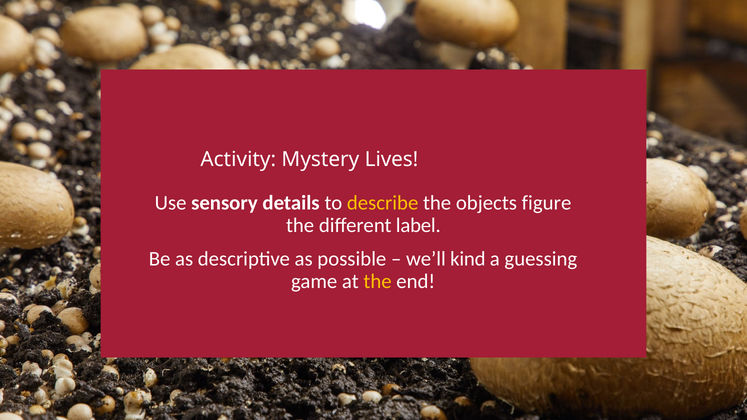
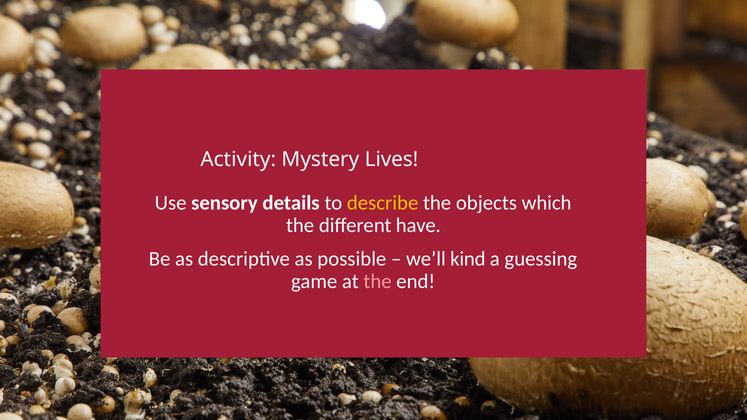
figure: figure -> which (547, 203)
label: label -> have (418, 225)
the colour: yellow -> pink (378, 281)
